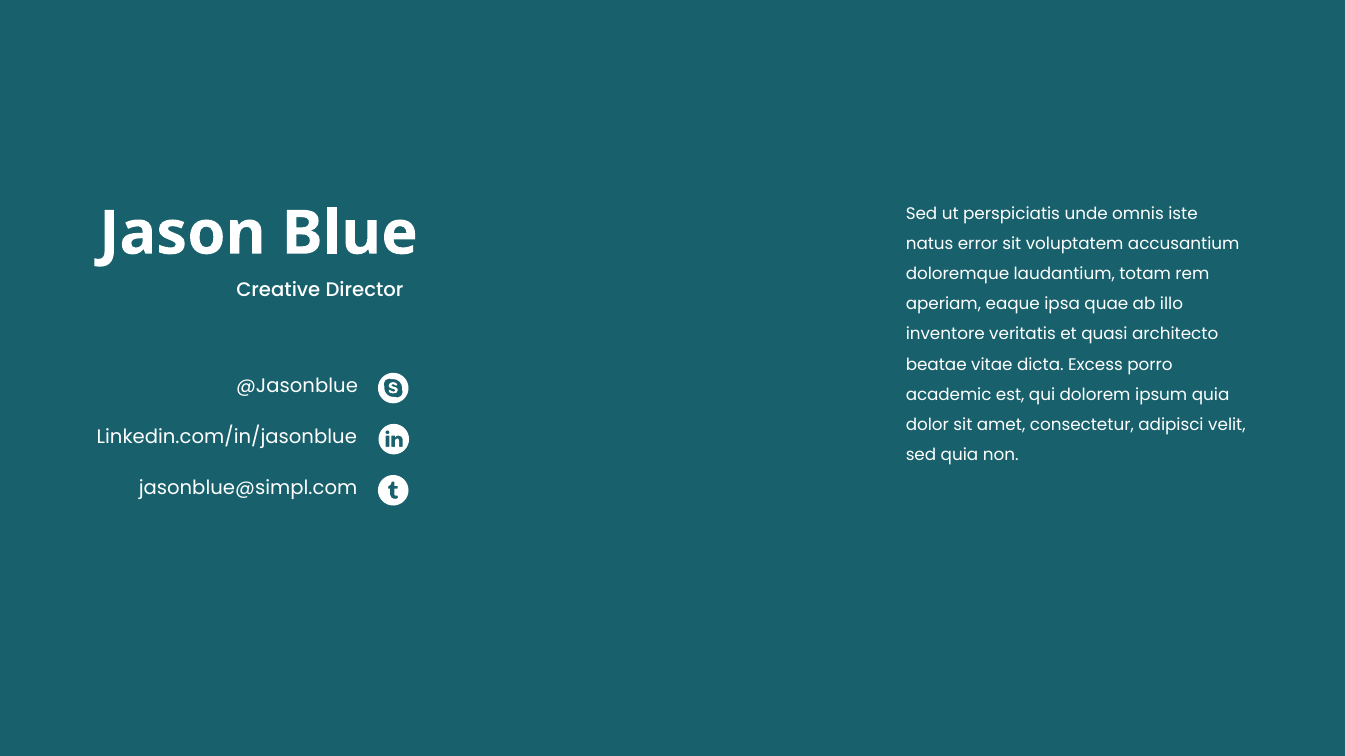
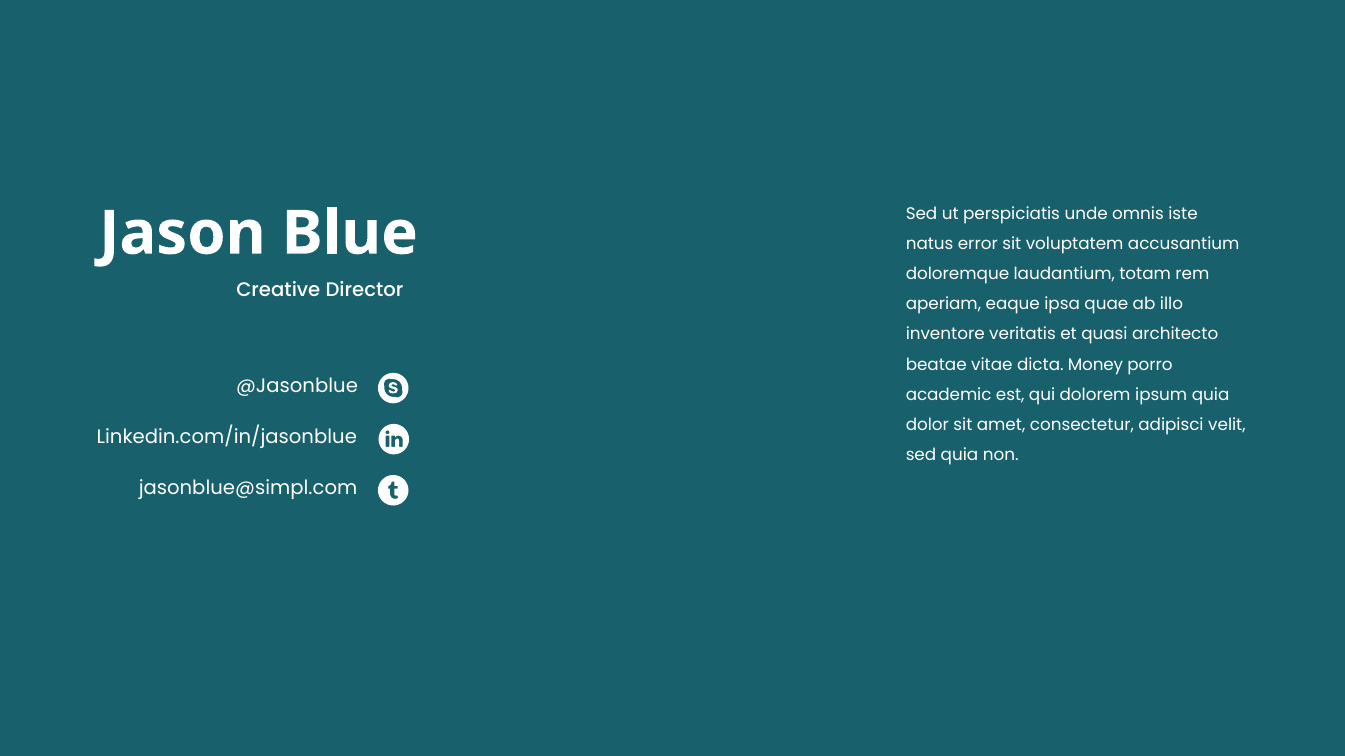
Excess: Excess -> Money (1096, 365)
